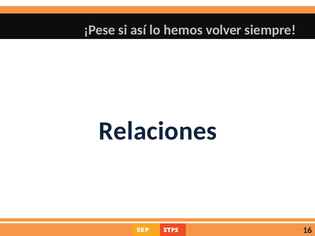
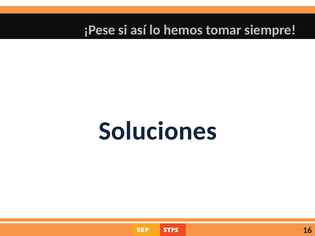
volver: volver -> tomar (224, 30)
Relaciones: Relaciones -> Soluciones (158, 131)
